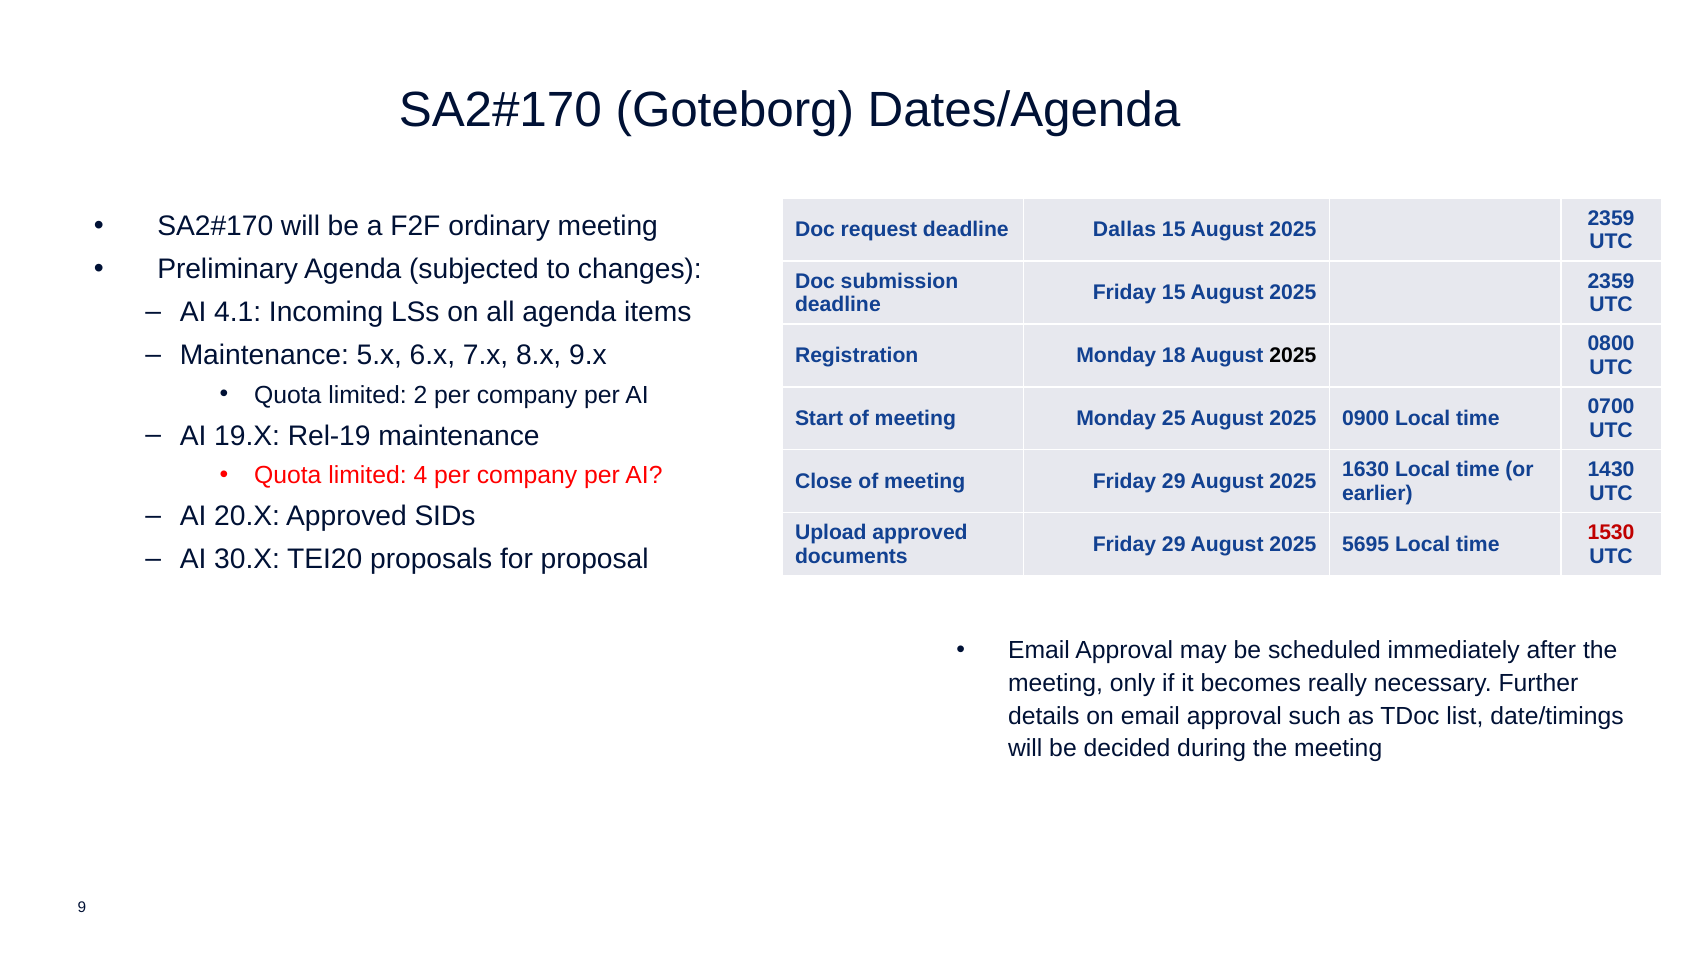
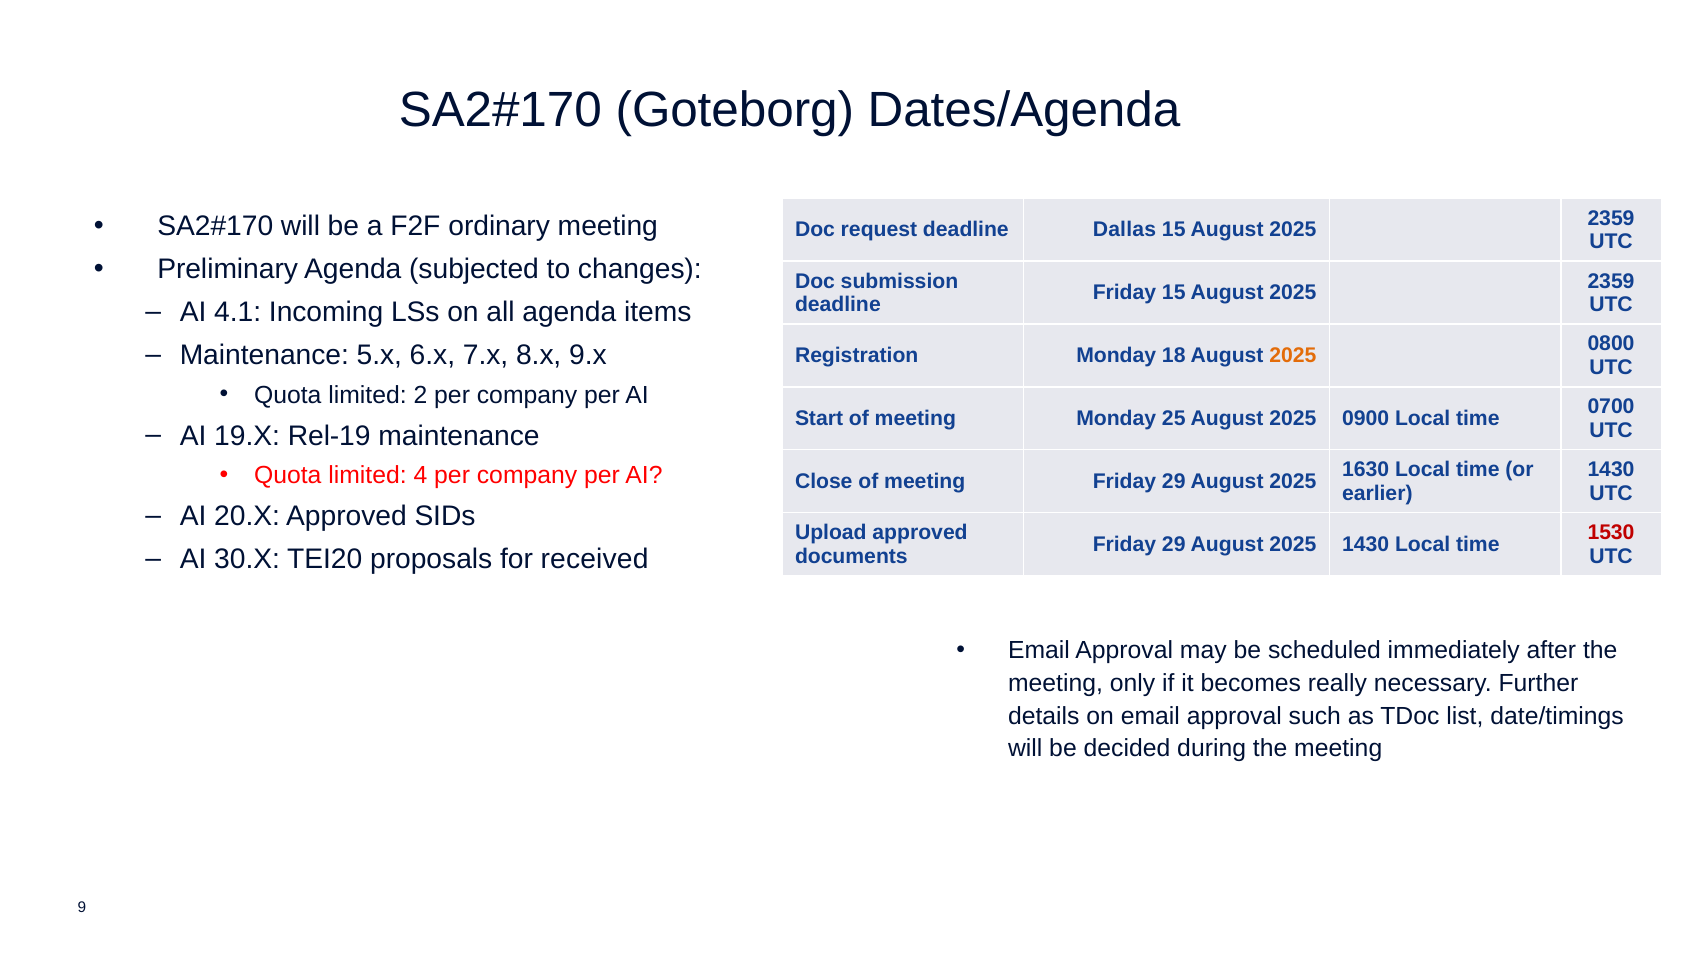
2025 colour: black -> orange (1293, 356)
2025 5695: 5695 -> 1430 (1366, 544)
proposal: proposal -> received (595, 559)
